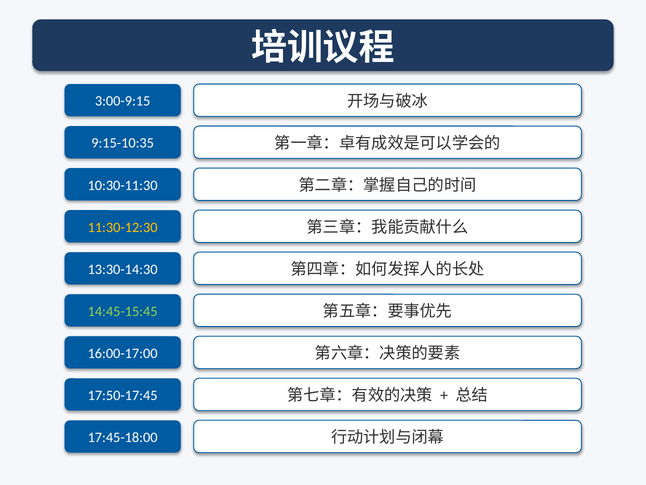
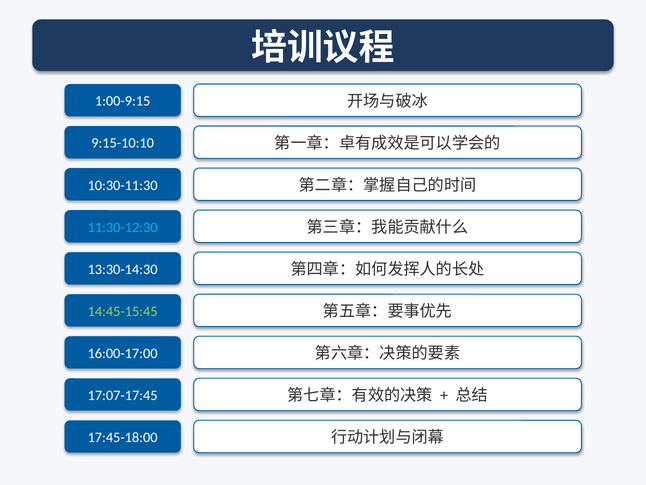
3:00-9:15: 3:00-9:15 -> 1:00-9:15 (123, 101)
9:15-10:35: 9:15-10:35 -> 9:15-10:10 (123, 143)
11:30-12:30 colour: yellow -> light blue (123, 227)
17:50-17:45: 17:50-17:45 -> 17:07-17:45 (123, 395)
